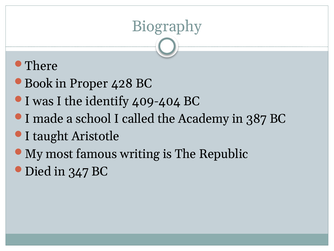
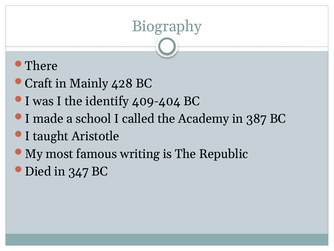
Book: Book -> Craft (39, 83)
Proper: Proper -> Mainly (89, 83)
